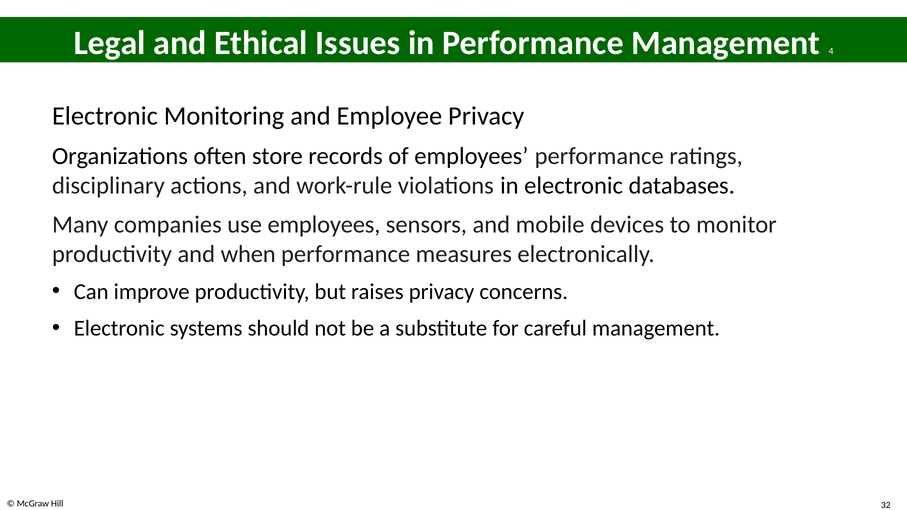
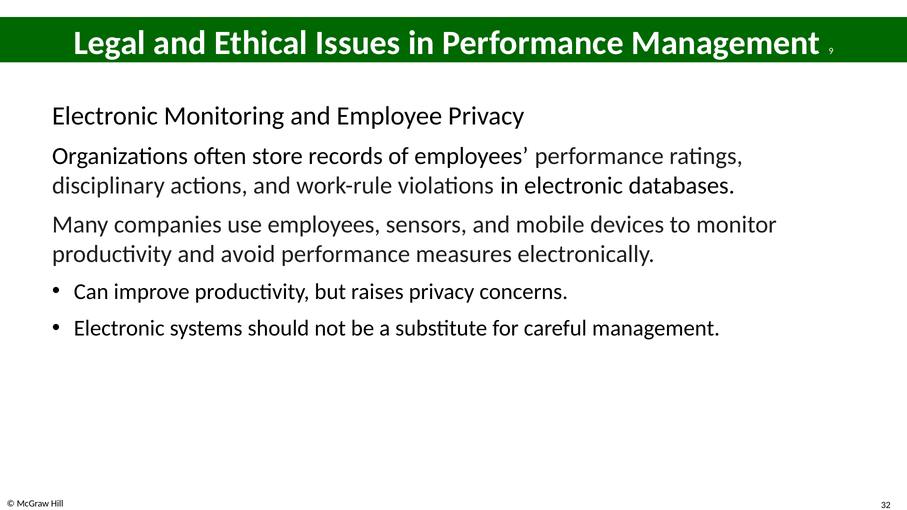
4: 4 -> 9 (831, 51)
when: when -> avoid (248, 254)
